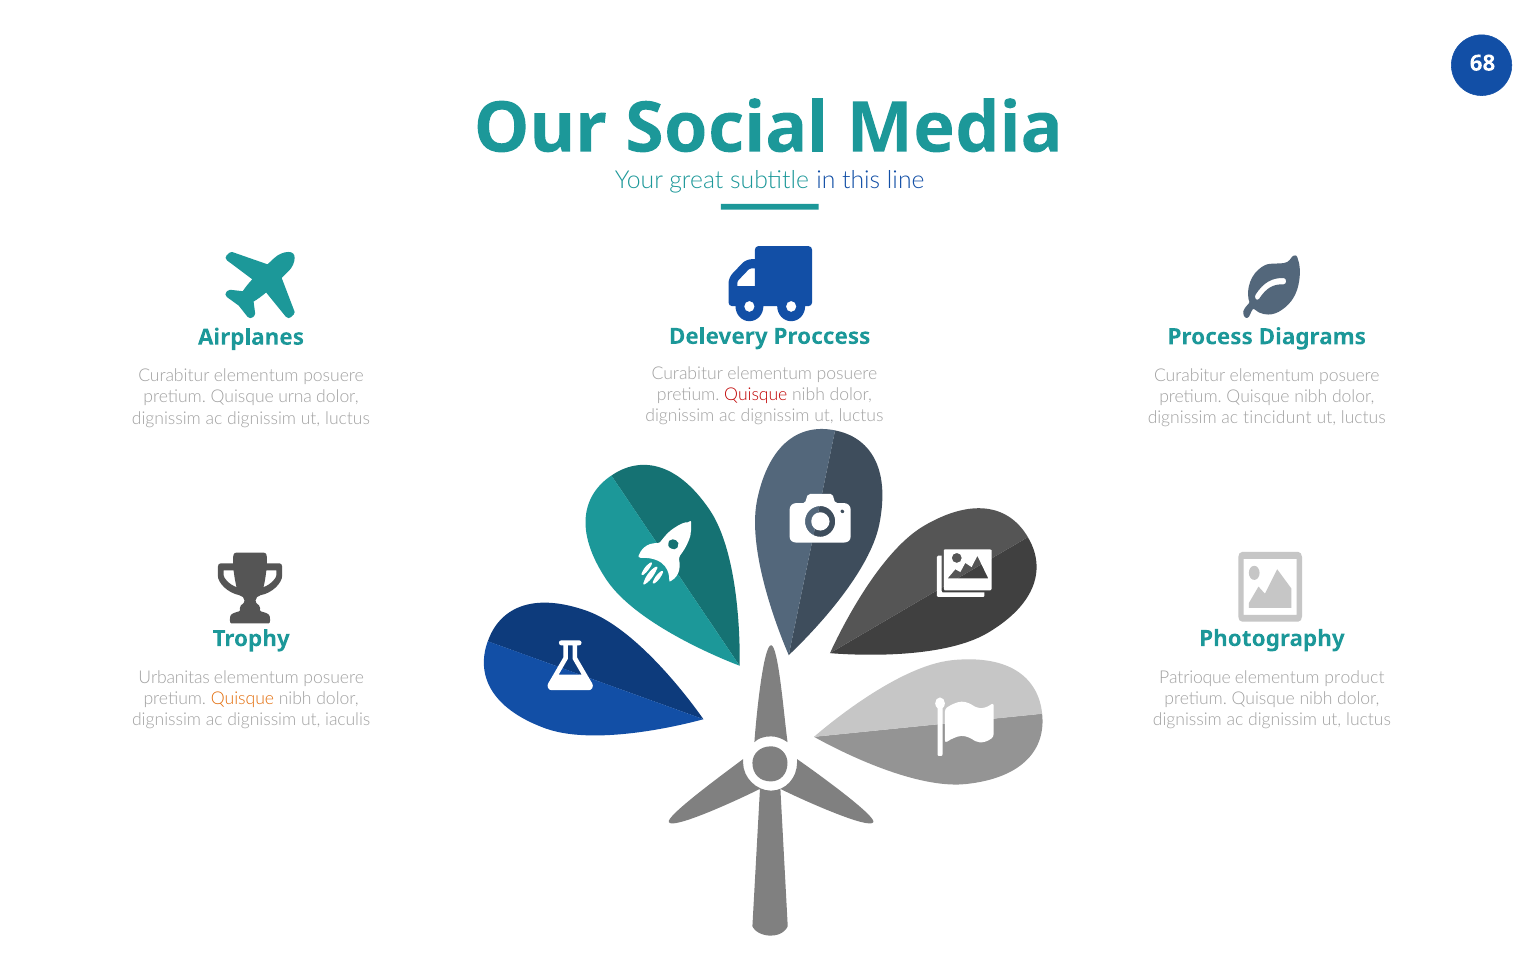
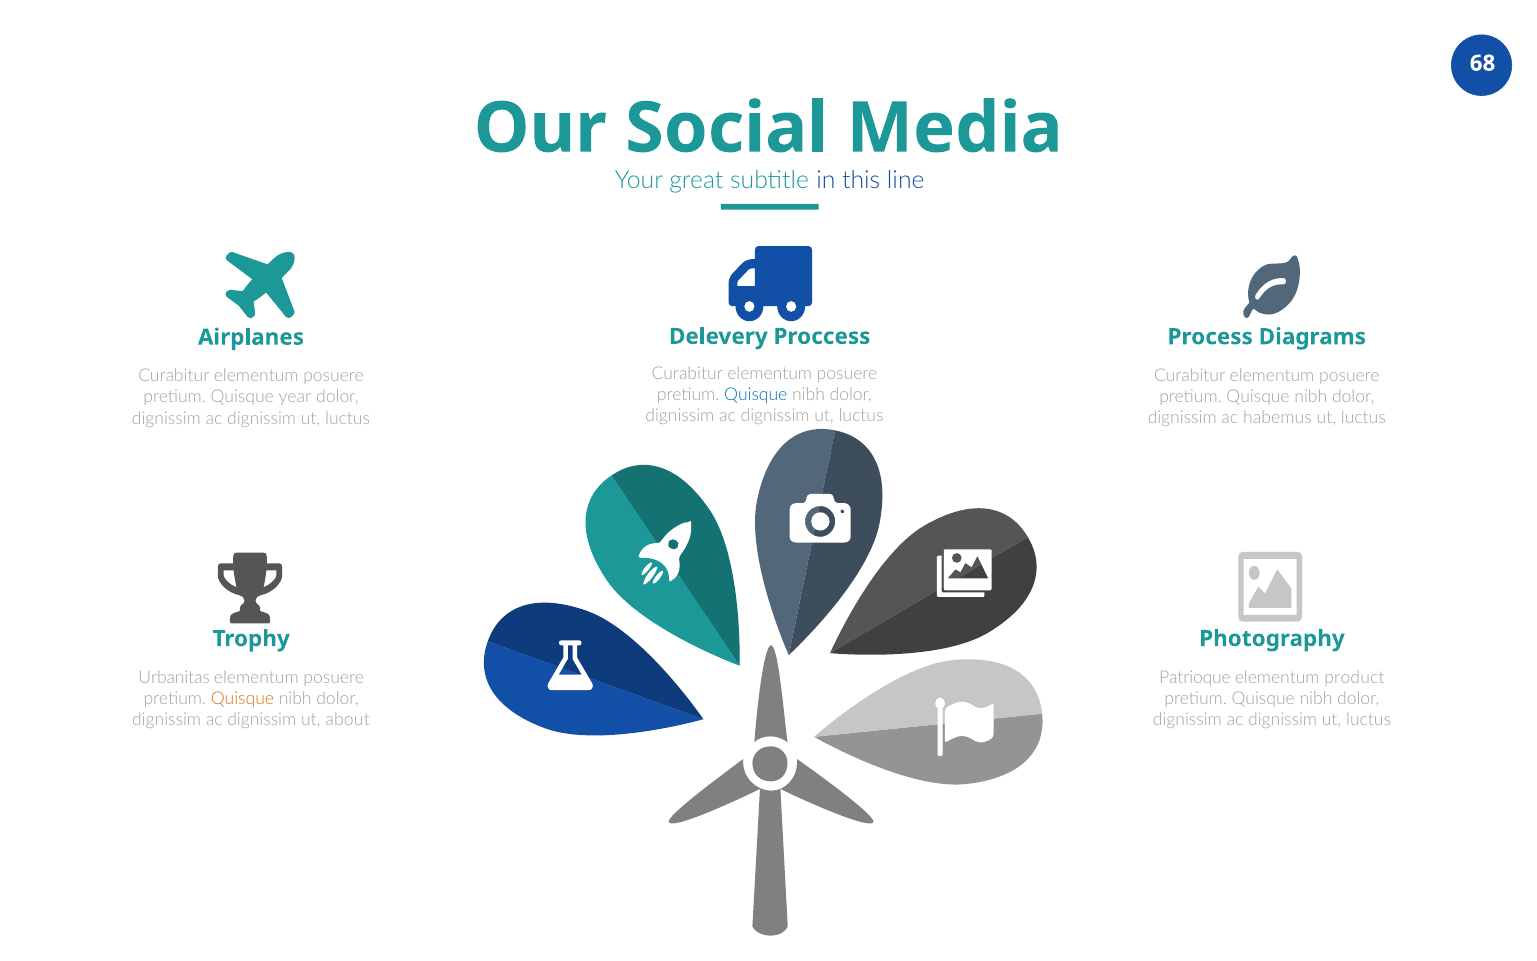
Quisque colour: red -> blue (756, 394)
urna: urna -> year (295, 397)
tincidunt: tincidunt -> habemus (1277, 418)
iaculis: iaculis -> about (348, 719)
